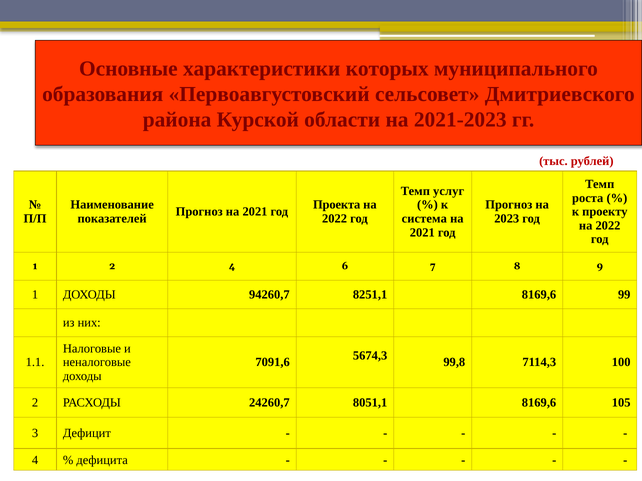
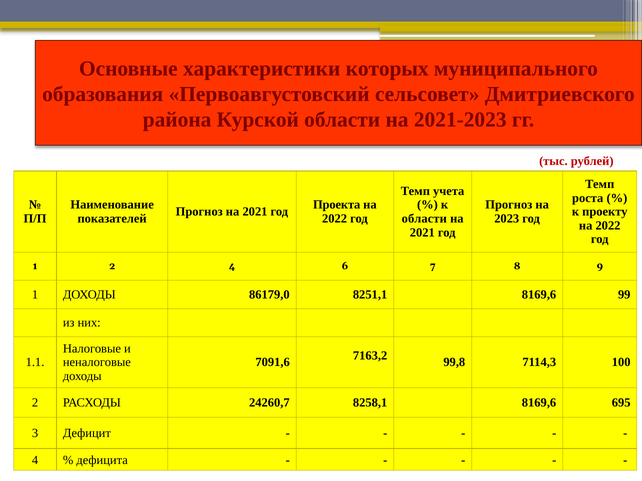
услуг: услуг -> учета (449, 191)
система: система -> области (424, 219)
94260,7: 94260,7 -> 86179,0 (269, 295)
5674,3: 5674,3 -> 7163,2 (370, 356)
8051,1: 8051,1 -> 8258,1 (370, 403)
105: 105 -> 695 (621, 403)
